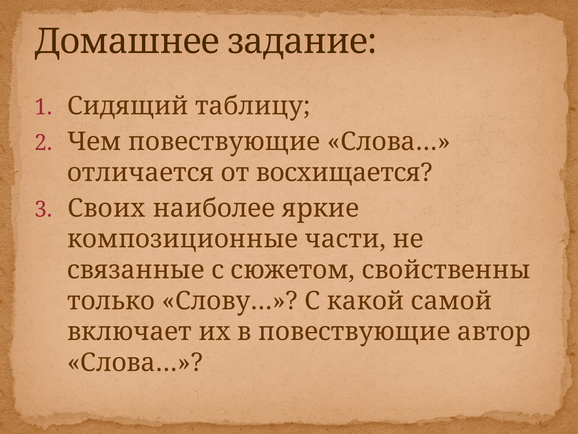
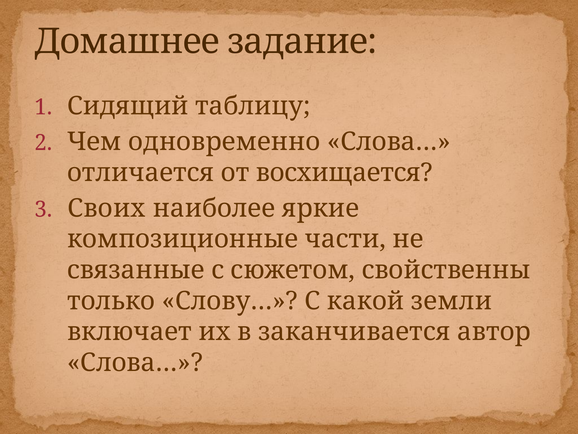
Чем повествующие: повествующие -> одновременно (224, 142)
самой: самой -> земли (452, 301)
в повествующие: повествующие -> заканчивается (354, 331)
